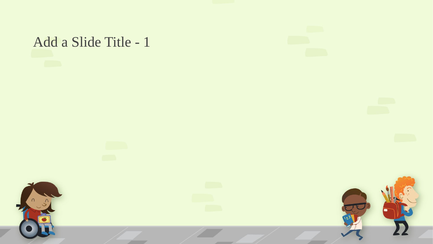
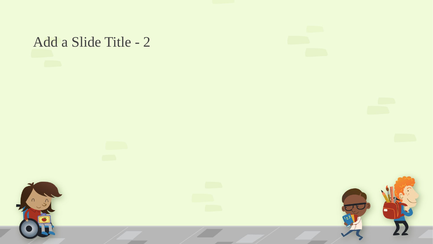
1: 1 -> 2 (147, 42)
